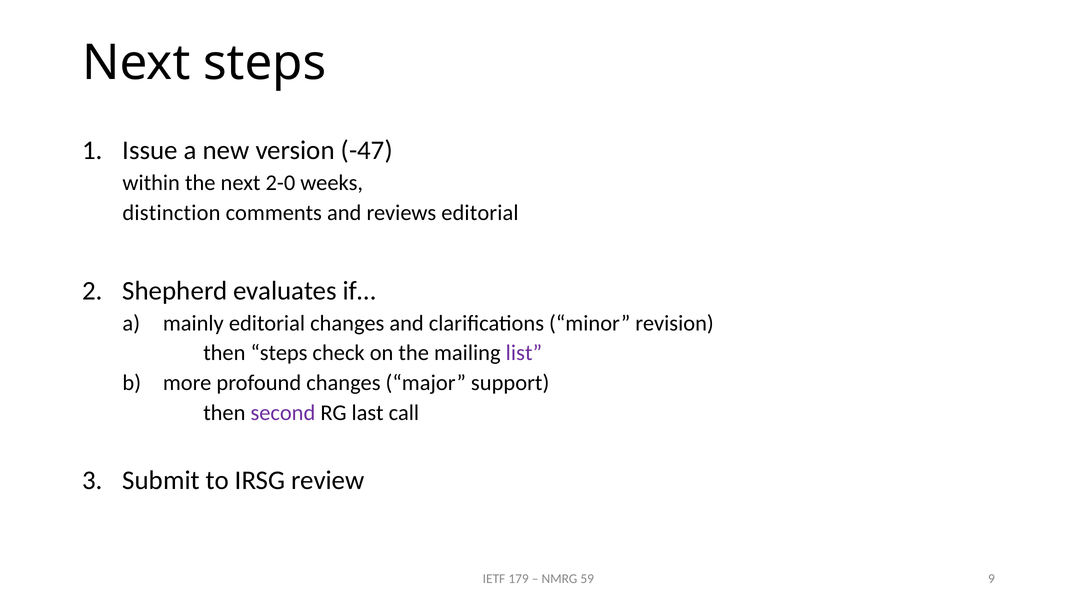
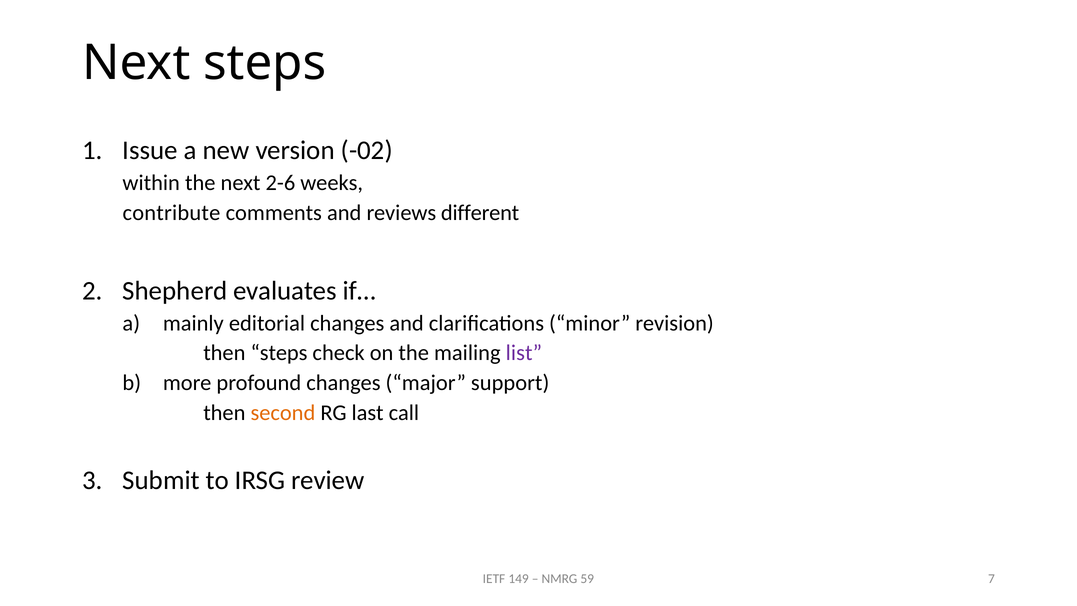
-47: -47 -> -02 (367, 150)
2-0: 2-0 -> 2-6 (280, 183)
distinction: distinction -> contribute (171, 213)
reviews editorial: editorial -> different (480, 213)
second colour: purple -> orange (283, 413)
179: 179 -> 149 (519, 578)
9: 9 -> 7 (992, 578)
